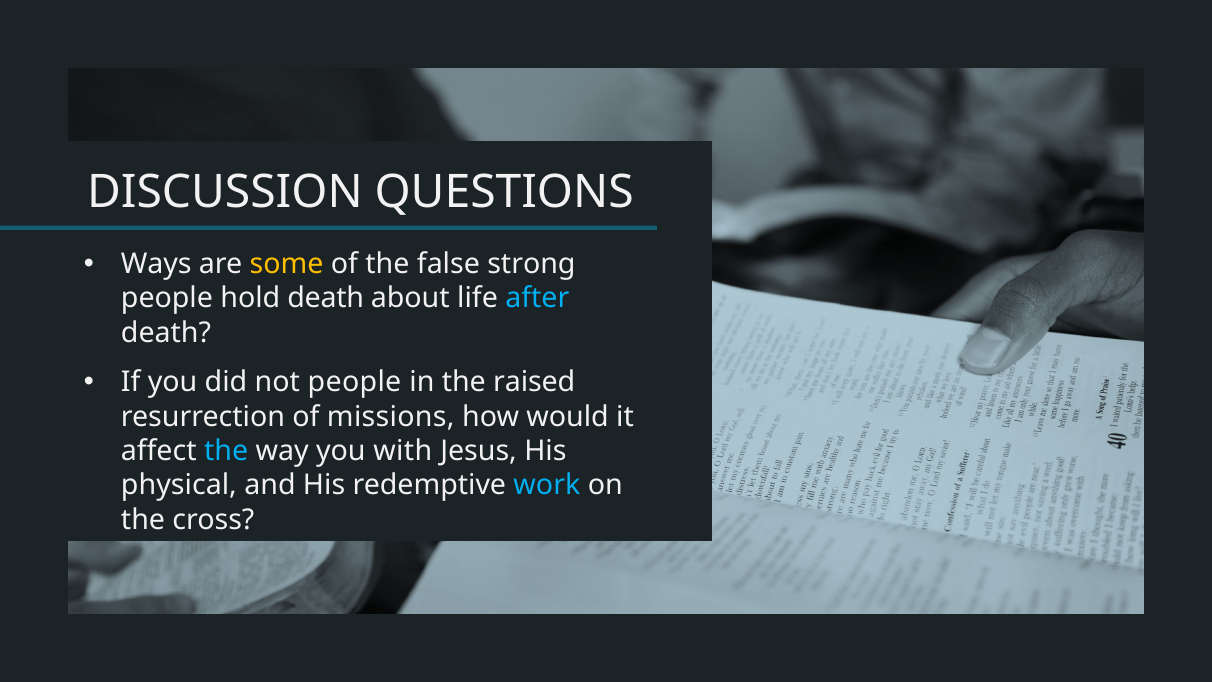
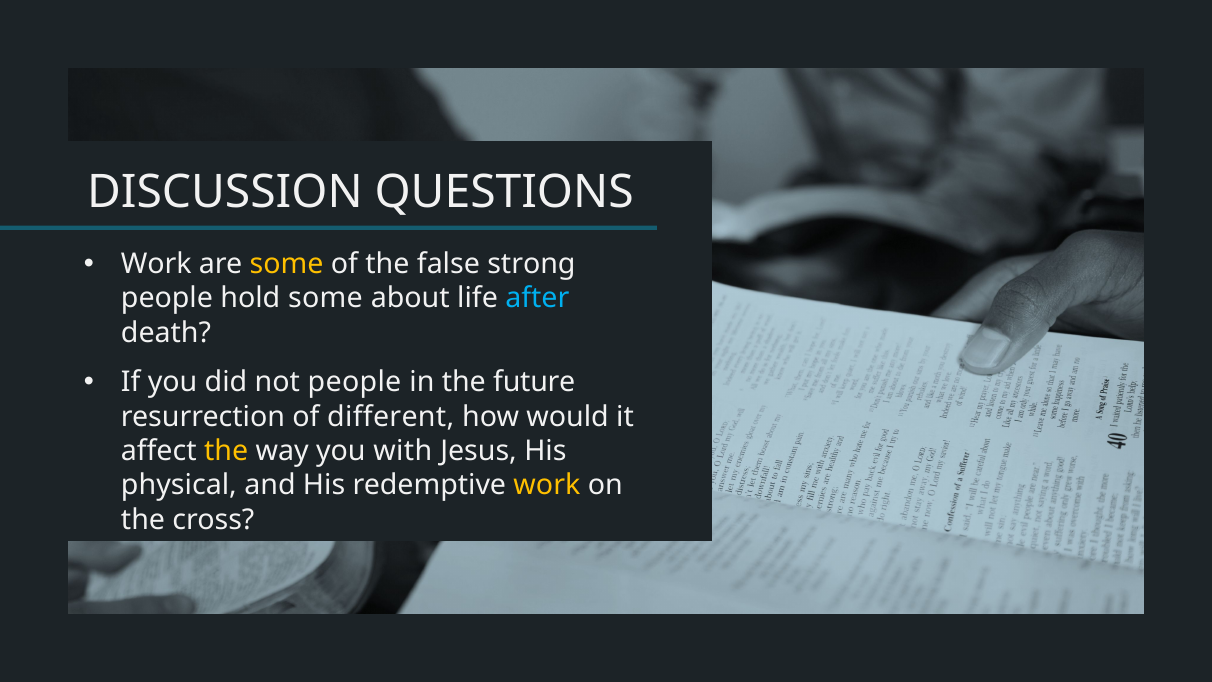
Ways: Ways -> Work (156, 264)
hold death: death -> some (325, 298)
raised: raised -> future (534, 382)
missions: missions -> different (391, 417)
the colour: light blue -> yellow (226, 451)
work colour: light blue -> yellow (547, 485)
